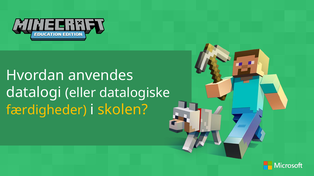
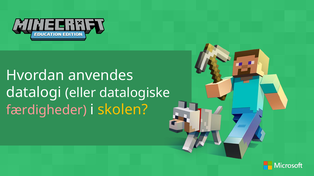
færdigheder colour: yellow -> pink (46, 111)
